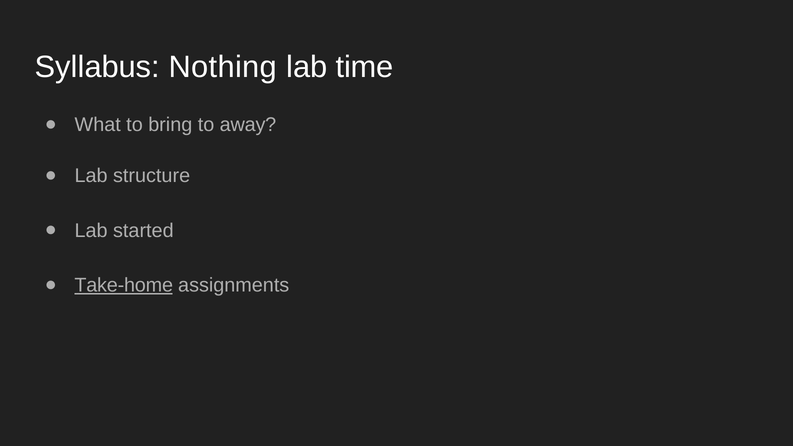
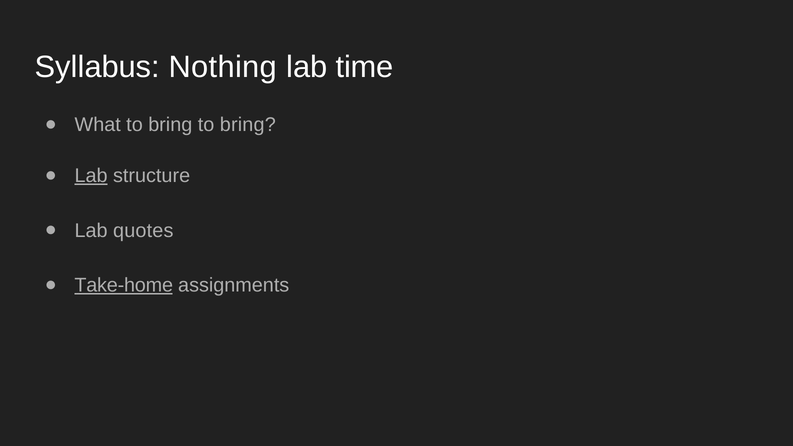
bring to away: away -> bring (248, 125)
Lab underline: none -> present (91, 176)
started: started -> quotes (143, 231)
